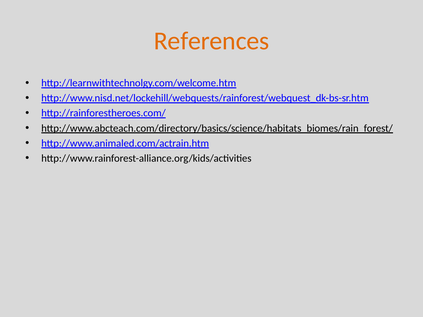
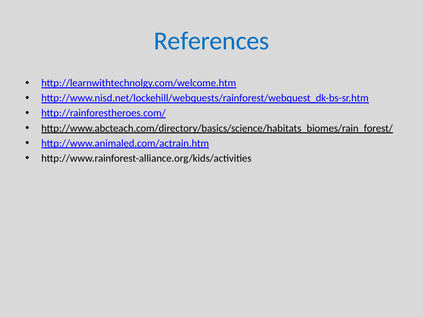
References colour: orange -> blue (212, 41)
